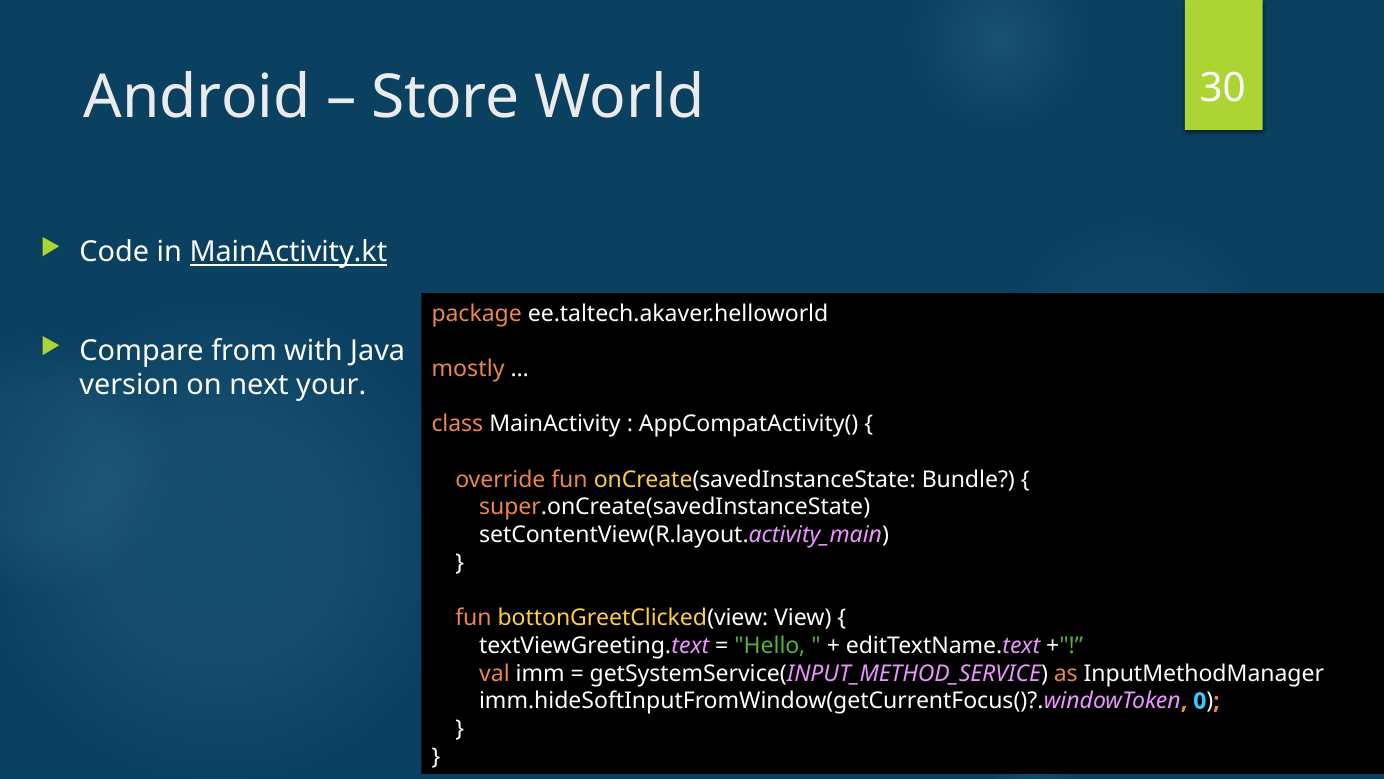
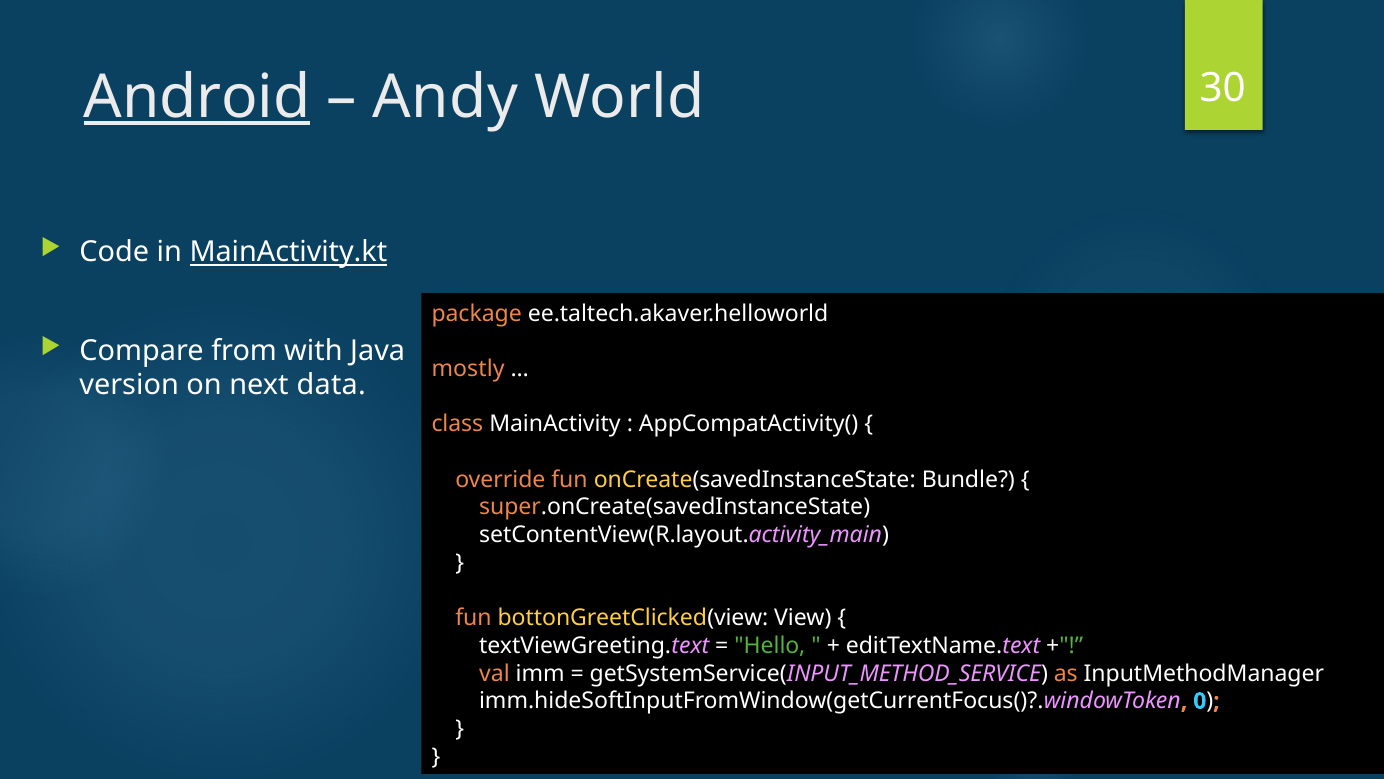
Android underline: none -> present (197, 97)
Store: Store -> Andy (445, 97)
your: your -> data (331, 385)
